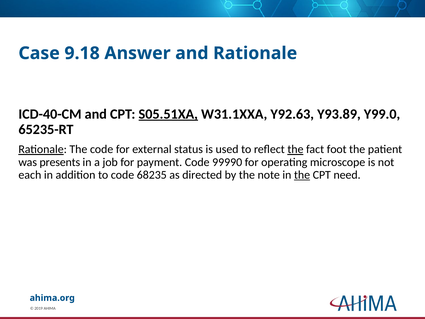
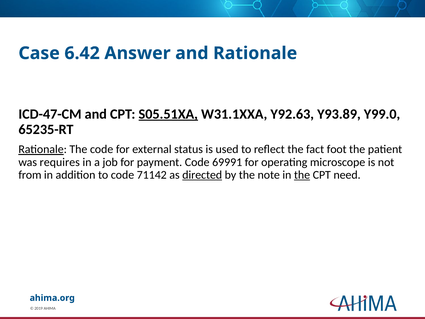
9.18: 9.18 -> 6.42 (82, 53)
ICD-40-CM: ICD-40-CM -> ICD-47-CM (50, 114)
the underline: present -> none (295, 149)
presents: presents -> requires (60, 162)
99990: 99990 -> 69991 (227, 162)
each: each -> from (30, 175)
68235: 68235 -> 71142 (152, 175)
directed underline: none -> present (202, 175)
